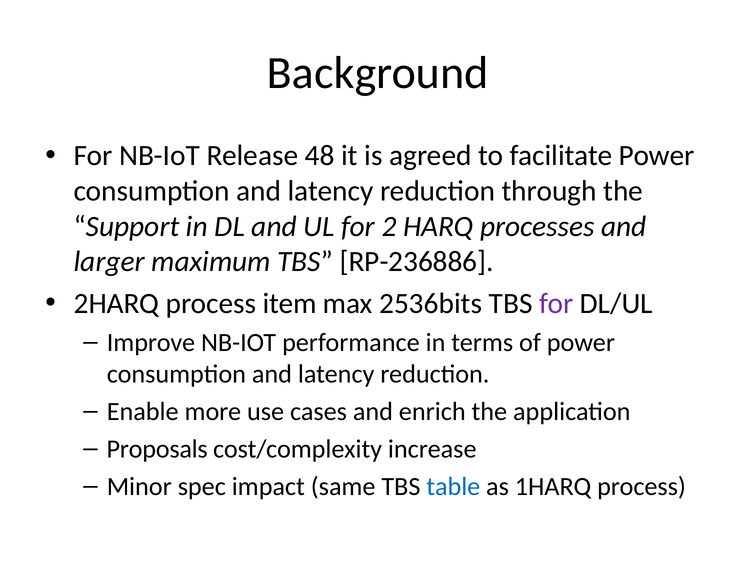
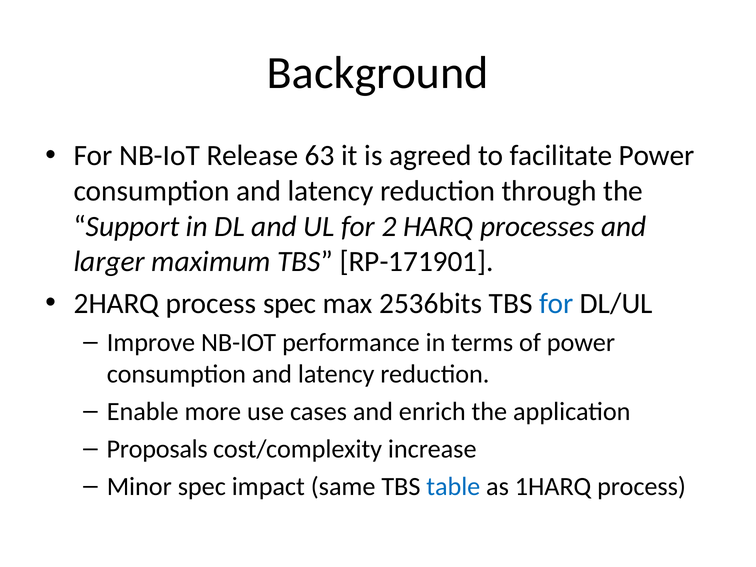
48: 48 -> 63 (320, 156)
RP-236886: RP-236886 -> RP-171901 (417, 262)
process item: item -> spec (290, 304)
for colour: purple -> blue (556, 304)
